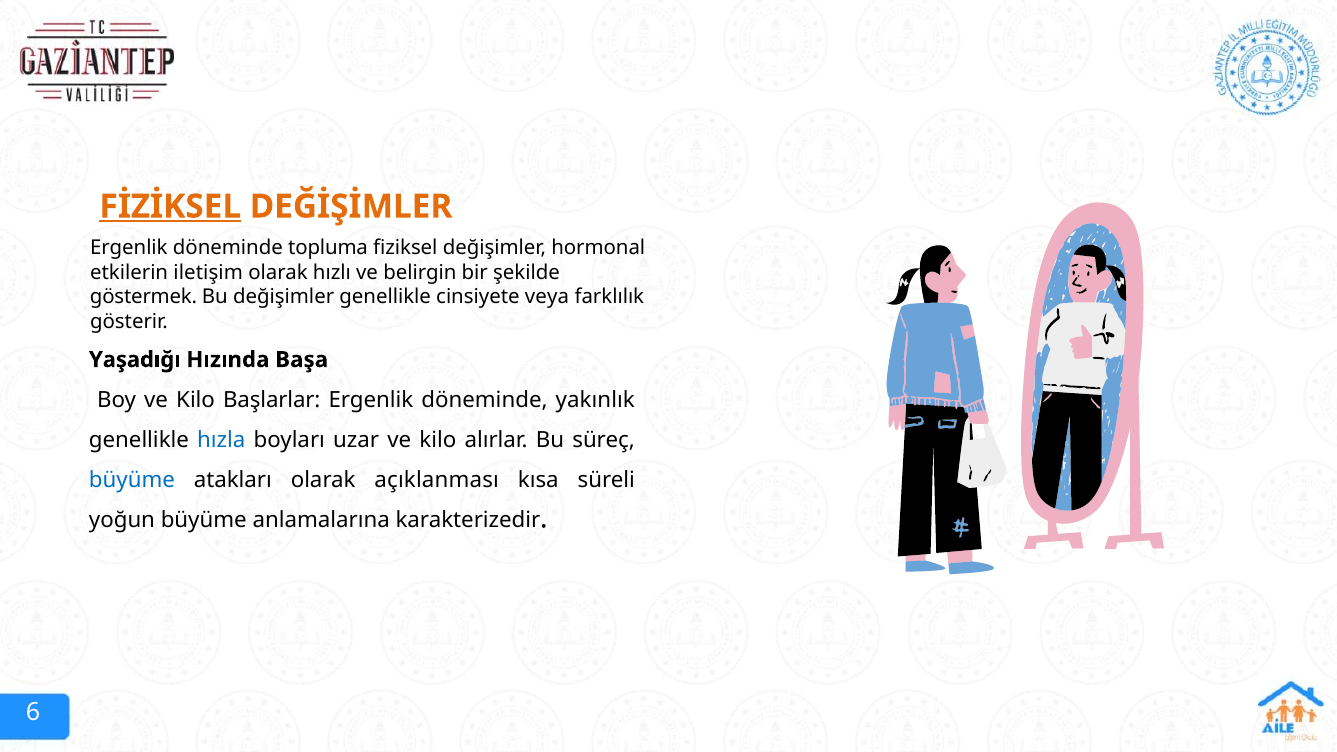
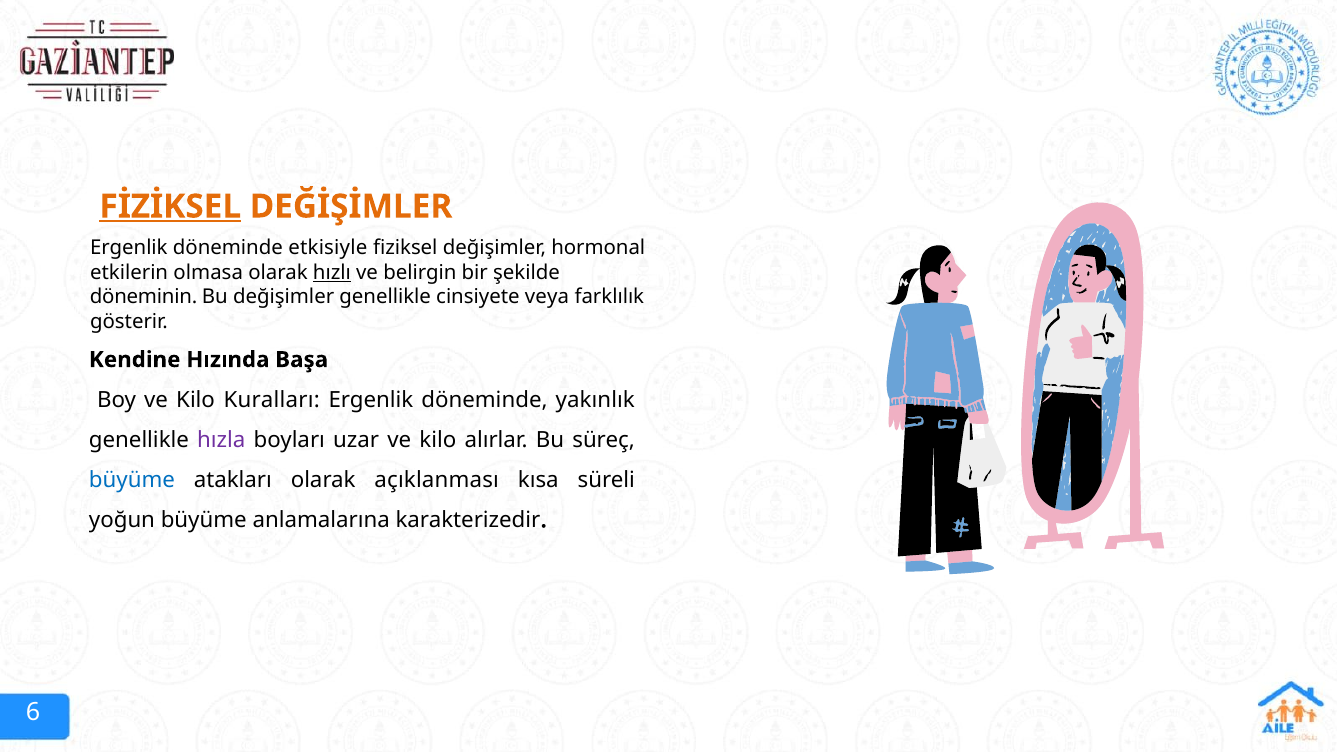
topluma: topluma -> etkisiyle (328, 248)
iletişim: iletişim -> olmasa (208, 273)
hızlı underline: none -> present (332, 273)
göstermek: göstermek -> döneminin (144, 297)
Yaşadığı: Yaşadığı -> Kendine (135, 360)
Başlarlar: Başlarlar -> Kuralları (272, 400)
hızla colour: blue -> purple (221, 440)
